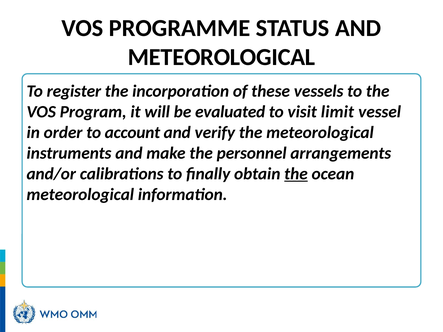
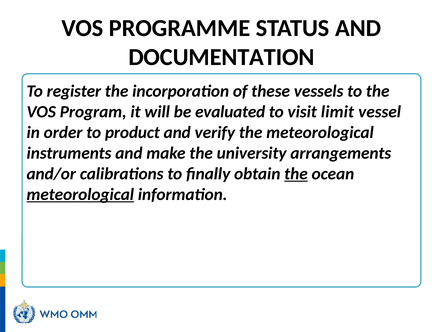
METEOROLOGICAL: METEOROLOGICAL -> DOCUMENTATION (221, 57)
account: account -> product (132, 133)
personnel: personnel -> university (252, 153)
meteorological underline: none -> present (80, 195)
